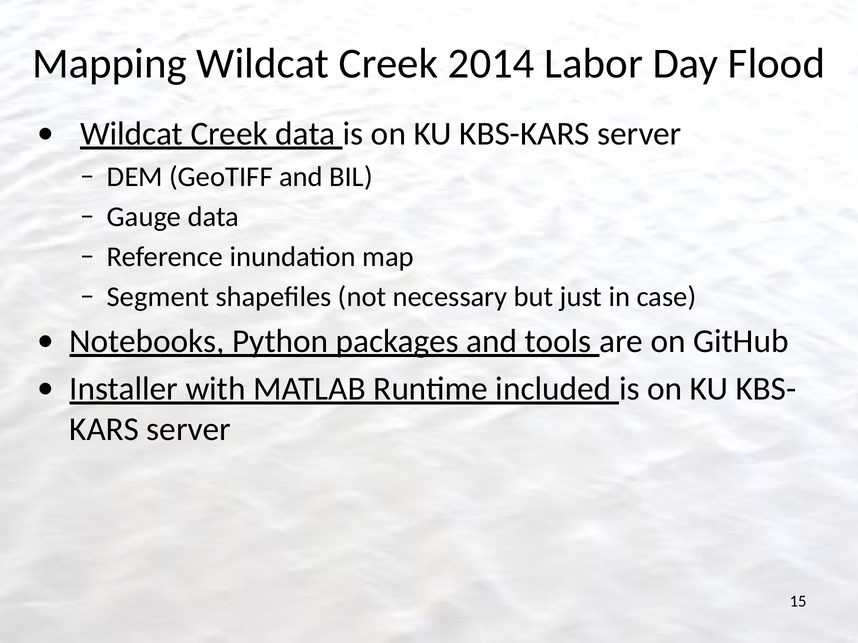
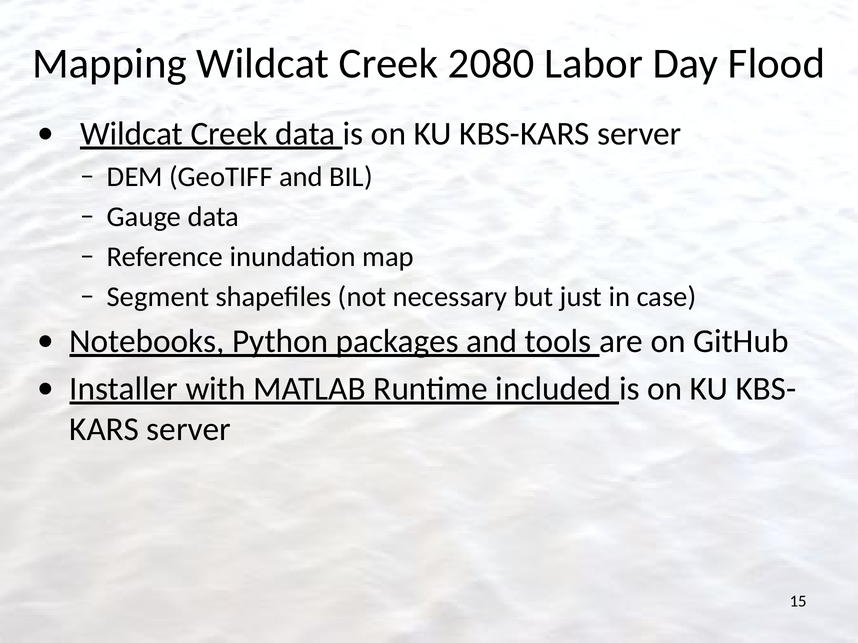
2014: 2014 -> 2080 (491, 64)
